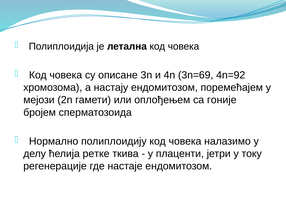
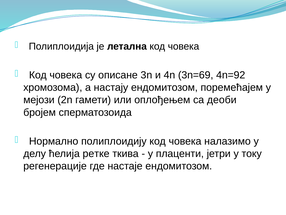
гоније: гоније -> деоби (222, 100)
